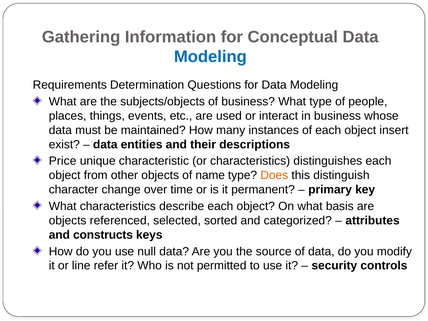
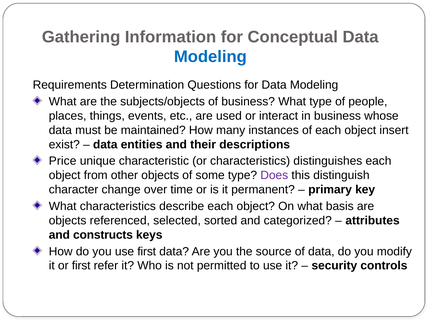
name: name -> some (210, 175)
Does colour: orange -> purple (274, 175)
use null: null -> first (147, 251)
or line: line -> first (81, 266)
